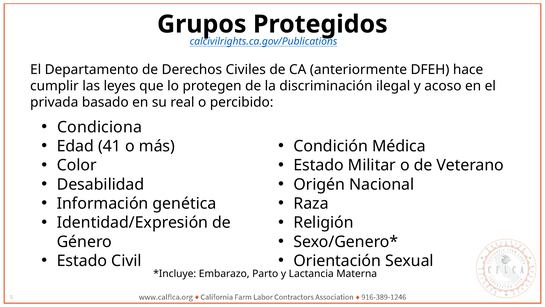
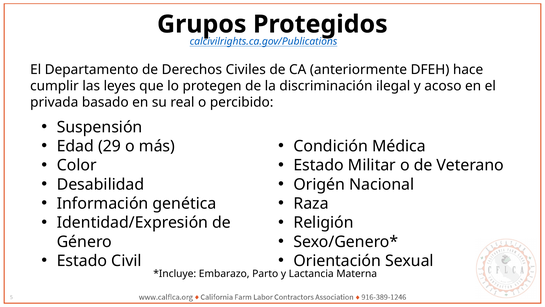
Condiciona: Condiciona -> Suspensión (100, 127)
41: 41 -> 29 (110, 146)
